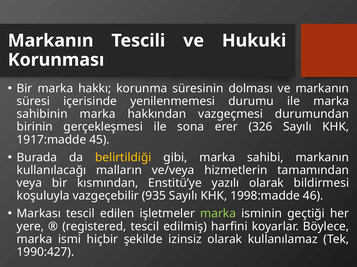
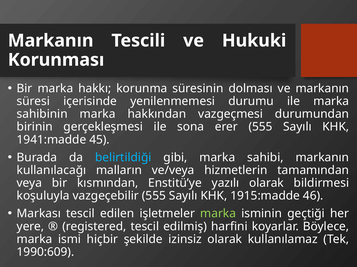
erer 326: 326 -> 555 (261, 127)
1917:madde: 1917:madde -> 1941:madde (51, 140)
belirtildiği colour: yellow -> light blue (123, 158)
vazgeçebilir 935: 935 -> 555 (154, 196)
1998:madde: 1998:madde -> 1915:madde (265, 196)
1990:427: 1990:427 -> 1990:609 (45, 253)
